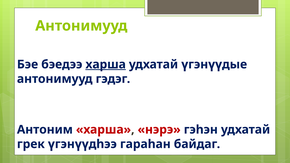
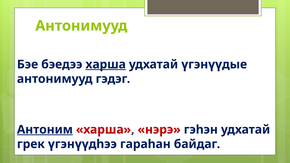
Антоним underline: none -> present (45, 130)
